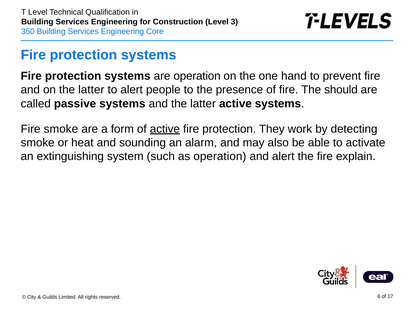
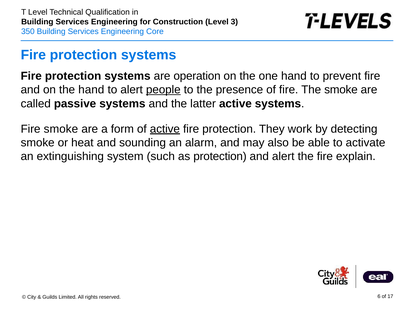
on the latter: latter -> hand (91, 90)
people underline: none -> present (163, 90)
The should: should -> smoke (341, 90)
as operation: operation -> protection (220, 157)
